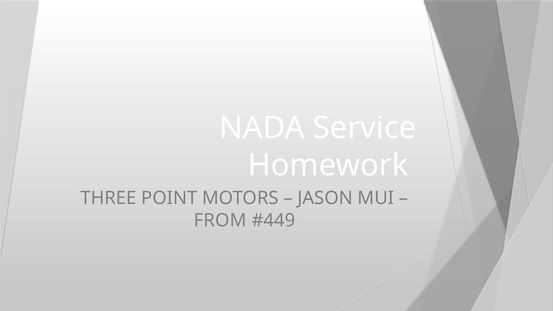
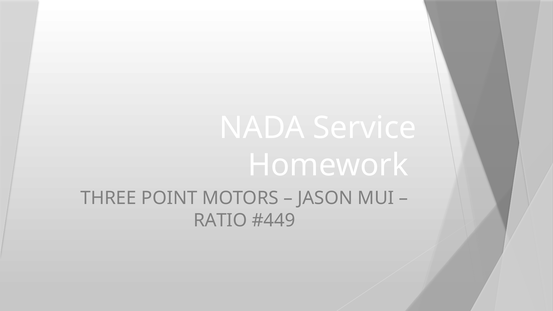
FROM: FROM -> RATIO (220, 220)
